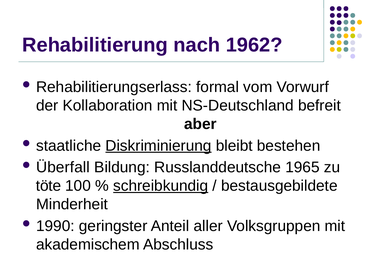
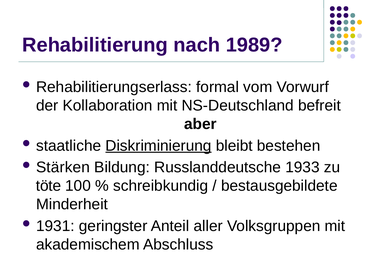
1962: 1962 -> 1989 (254, 45)
Überfall: Überfall -> Stärken (63, 167)
1965: 1965 -> 1933 (302, 167)
schreibkundig underline: present -> none (161, 186)
1990: 1990 -> 1931 (55, 226)
